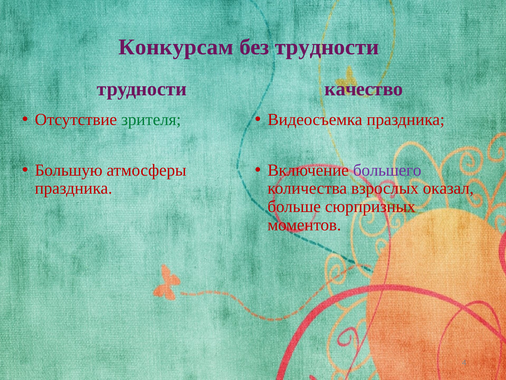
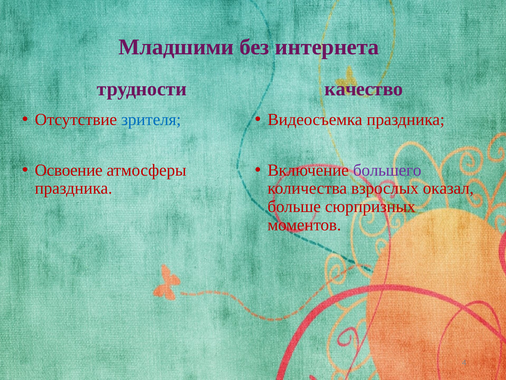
Конкурсам: Конкурсам -> Младшими (176, 47)
без трудности: трудности -> интернета (327, 47)
зрителя colour: green -> blue (151, 119)
Большую: Большую -> Освоение (69, 170)
